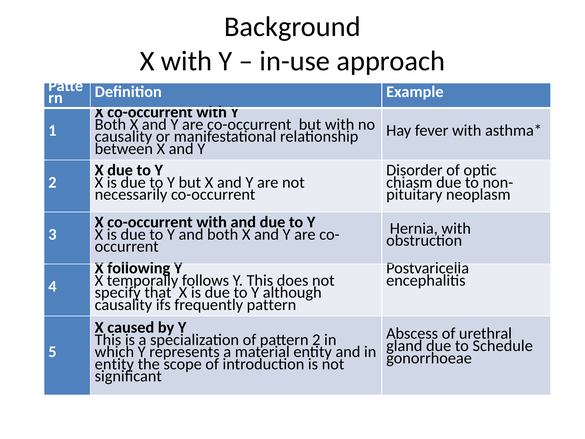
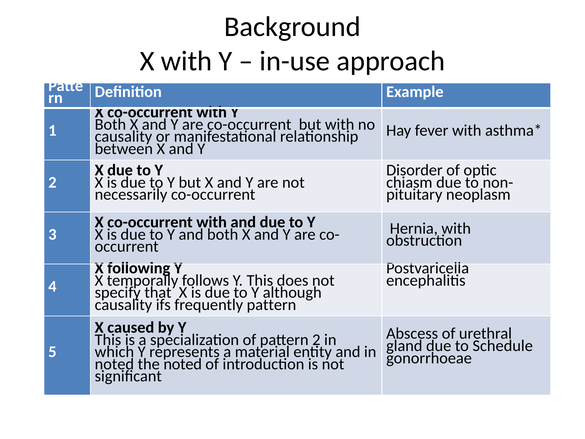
entity: entity -> noted (114, 364)
the scope: scope -> noted (183, 364)
